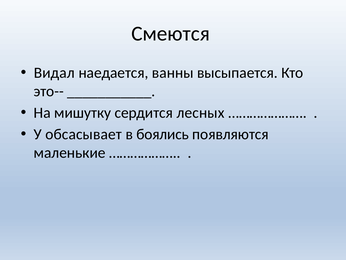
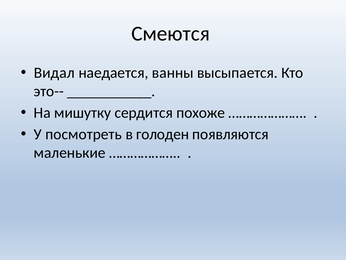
лесных: лесных -> похоже (201, 113)
обсасывает: обсасывает -> посмотреть (84, 134)
боялись: боялись -> голоден (163, 134)
